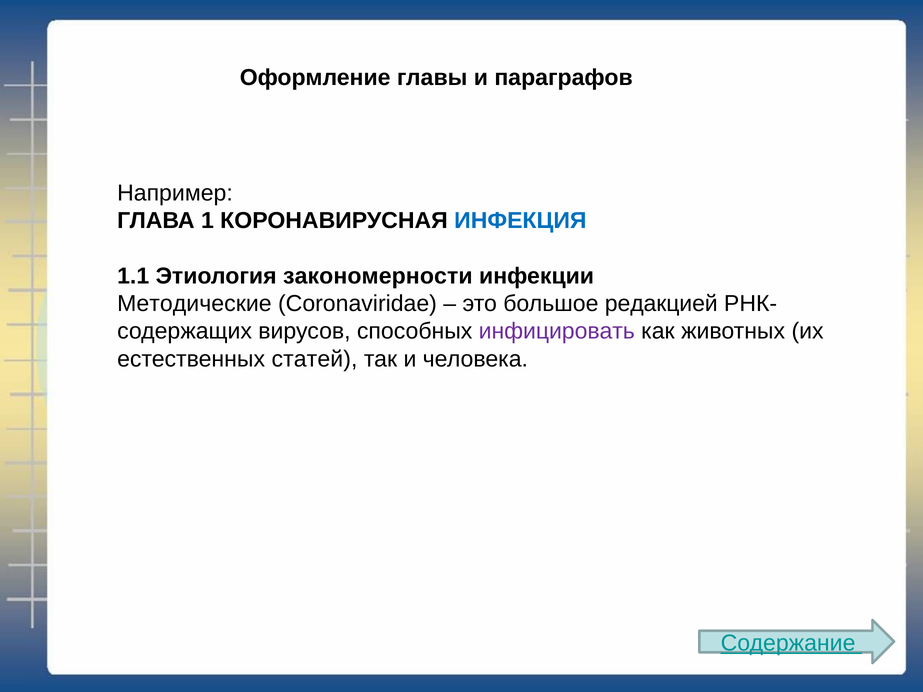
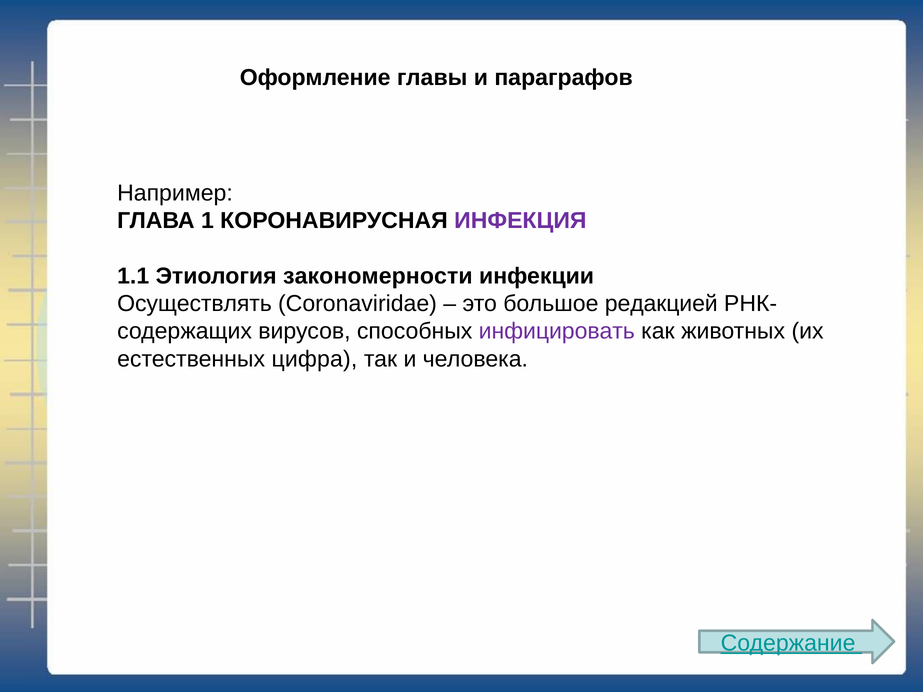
ИНФЕКЦИЯ colour: blue -> purple (520, 221)
Методические: Методические -> Осуществлять (195, 304)
статей: статей -> цифра (314, 359)
